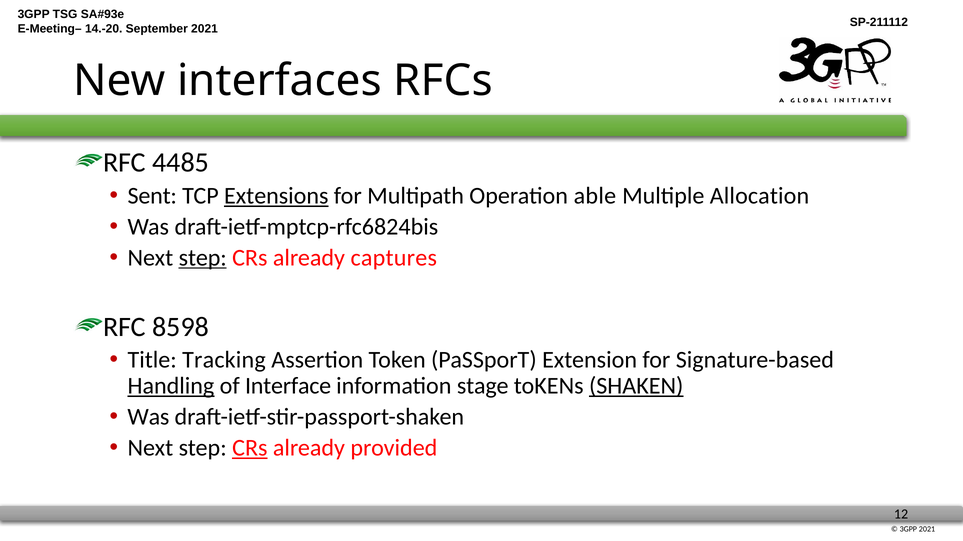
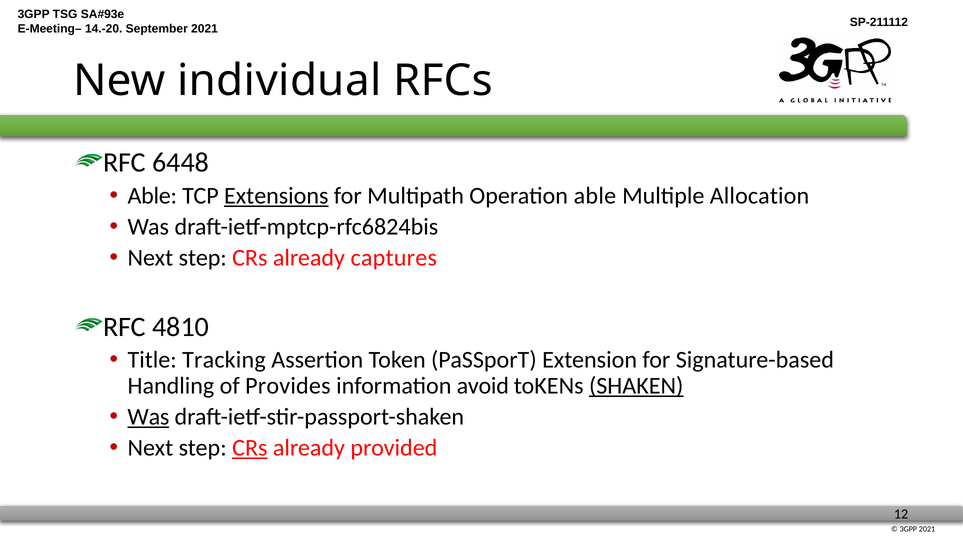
interfaces: interfaces -> individual (279, 81)
4485: 4485 -> 6448 (181, 163)
Sent: Sent -> Able (152, 196)
step underline: present -> none (203, 258)
8598: 8598 -> 4810 (181, 327)
Handling underline: present -> none (171, 386)
Interface: Interface -> Provides (288, 386)
stage: stage -> avoid (483, 386)
Was underline: none -> present (148, 417)
